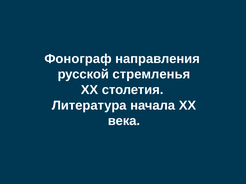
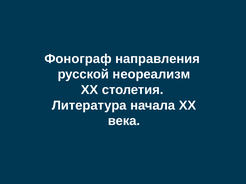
стремленья: стремленья -> неореализм (151, 74)
